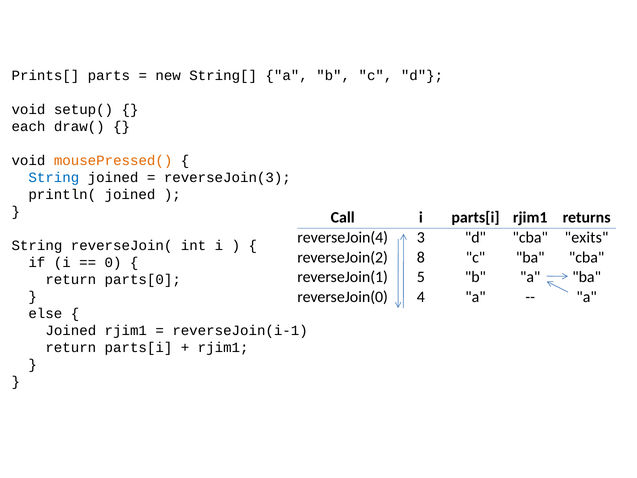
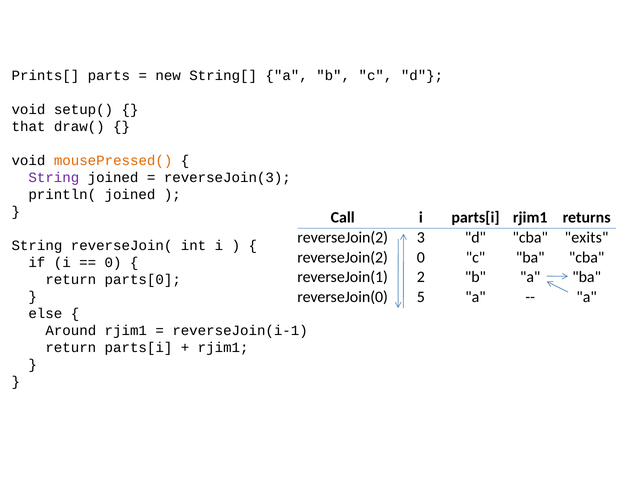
each: each -> that (29, 127)
String colour: blue -> purple (54, 178)
reverseJoin(4: reverseJoin(4 -> reverseJoin(2 (343, 237)
reverseJoin(2 8: 8 -> 0 (421, 257)
5: 5 -> 2 (421, 277)
4: 4 -> 5 (421, 297)
Joined: Joined -> Around (71, 330)
